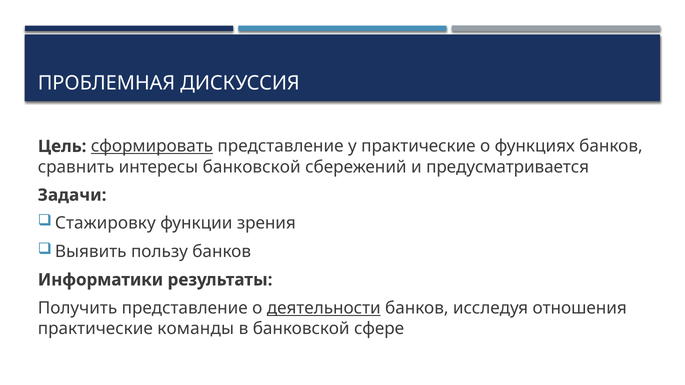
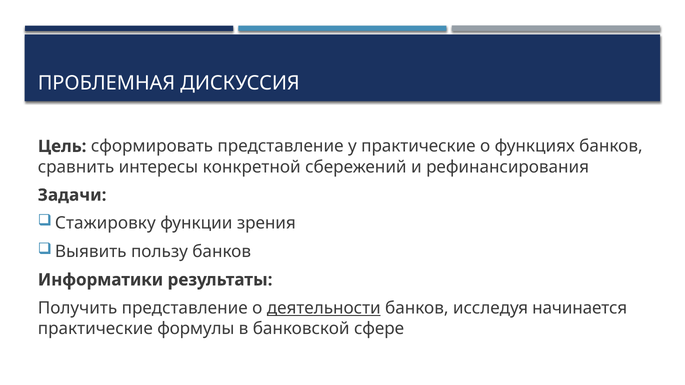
сформировать underline: present -> none (152, 146)
интересы банковской: банковской -> конкретной (252, 167)
предусматривается: предусматривается -> рефинансирования (508, 167)
отношения: отношения -> начинается (580, 308)
команды: команды -> формулы (196, 329)
